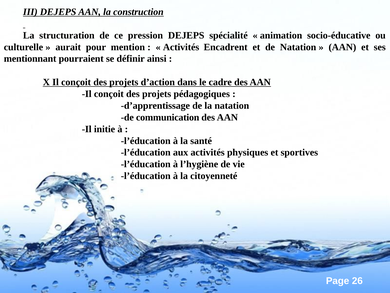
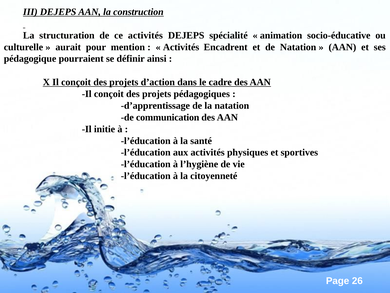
ce pression: pression -> activités (145, 35)
mentionnant: mentionnant -> pédagogique (30, 59)
